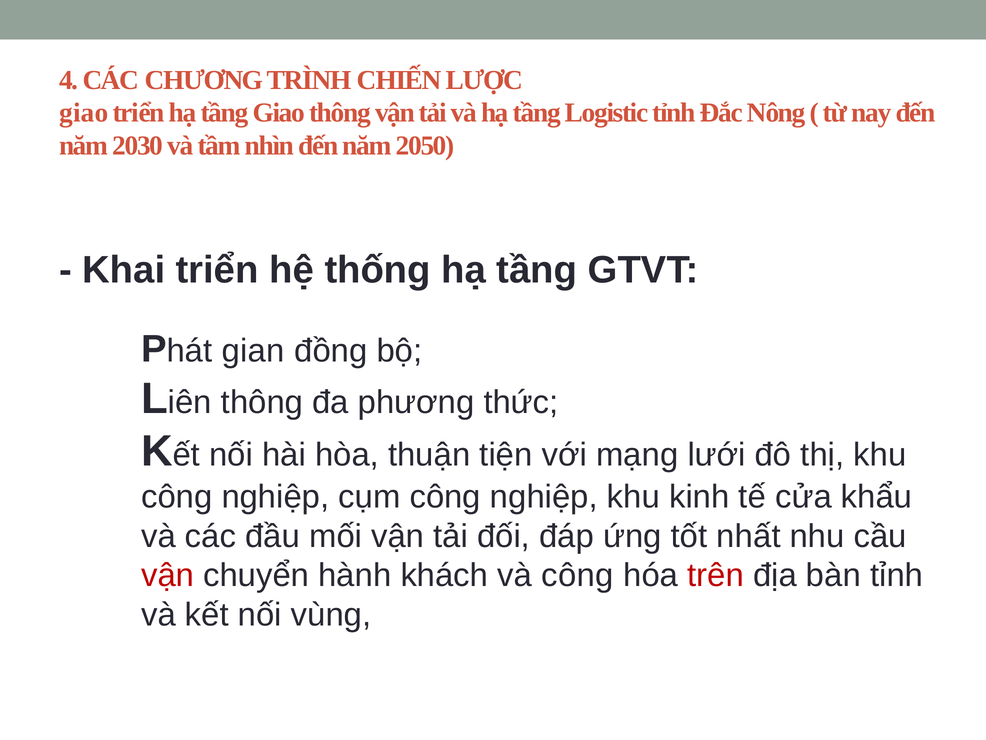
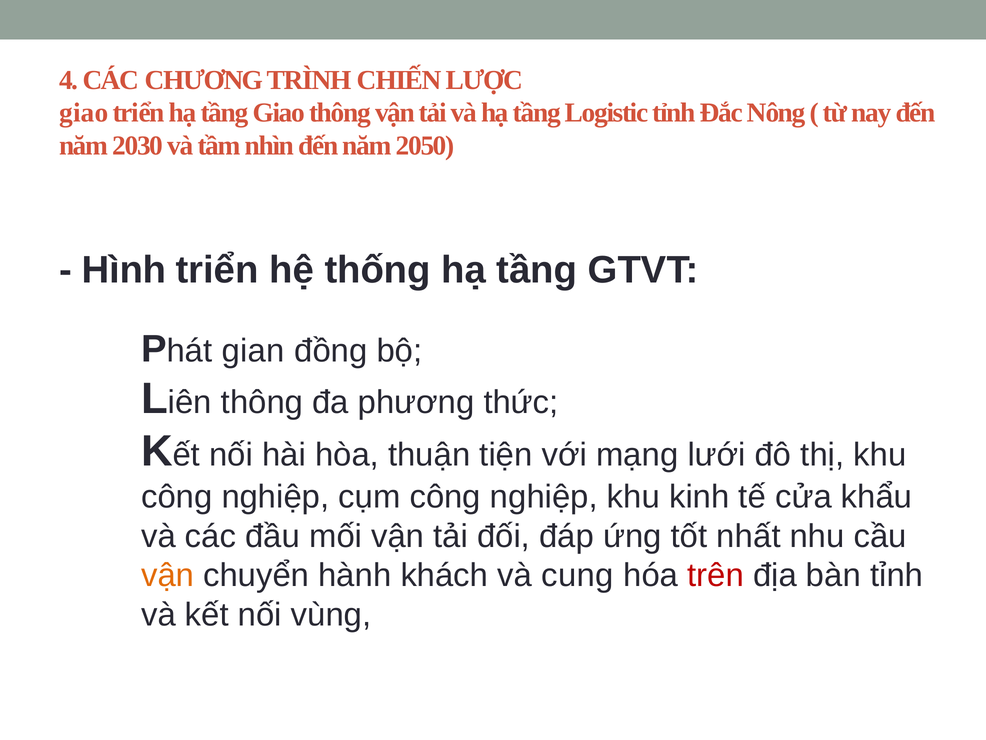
Khai: Khai -> Hình (124, 270)
vận colour: red -> orange (168, 575)
và công: công -> cung (578, 575)
